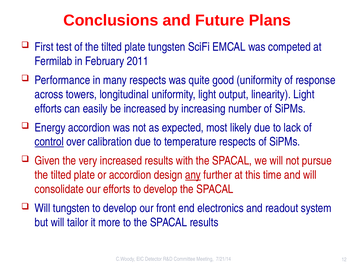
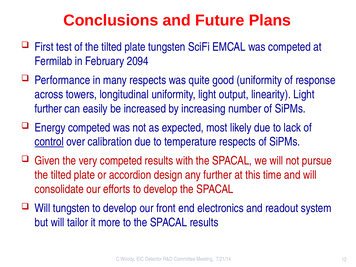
2011: 2011 -> 2094 (138, 61)
efforts: efforts -> further (48, 109)
Energy accordion: accordion -> competed (89, 128)
very increased: increased -> competed (121, 161)
any underline: present -> none (193, 175)
